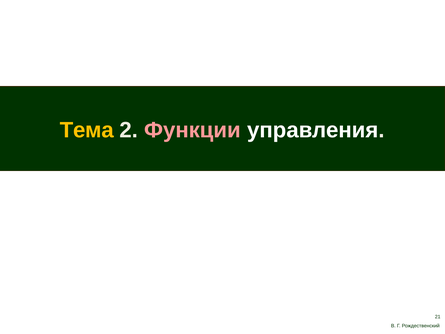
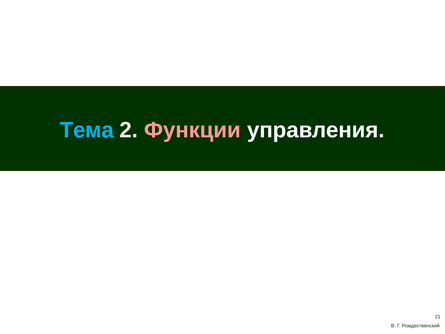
Тема colour: yellow -> light blue (87, 130)
